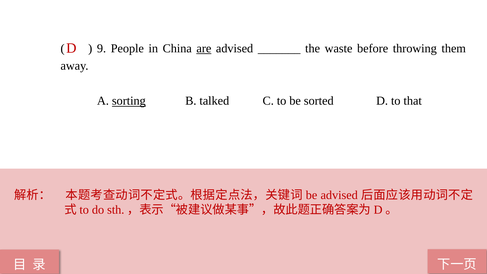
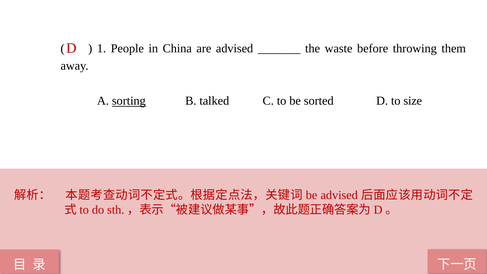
9: 9 -> 1 (102, 48)
are underline: present -> none (204, 48)
that: that -> size (413, 101)
